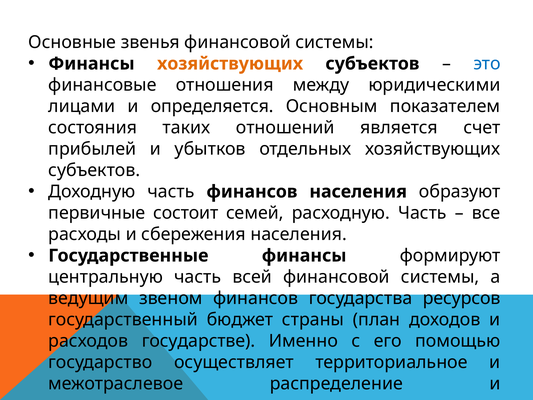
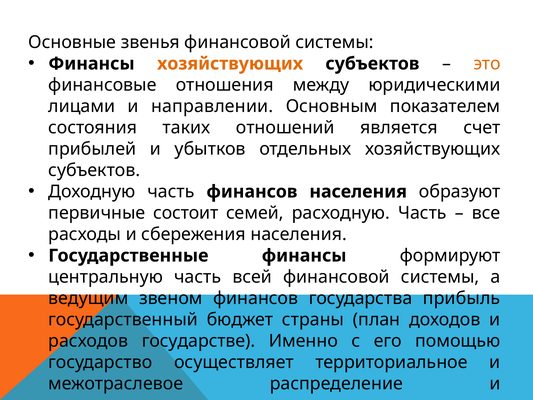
это colour: blue -> orange (487, 64)
определяется: определяется -> направлении (212, 106)
ресурсов: ресурсов -> прибыль (462, 298)
